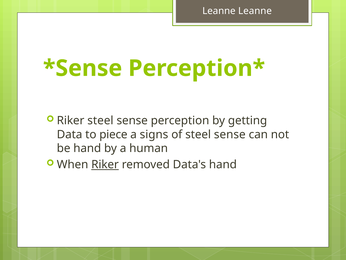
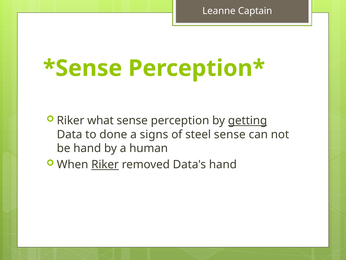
Leanne Leanne: Leanne -> Captain (255, 11)
Riker steel: steel -> what (101, 120)
getting underline: none -> present (248, 120)
piece: piece -> done (113, 134)
